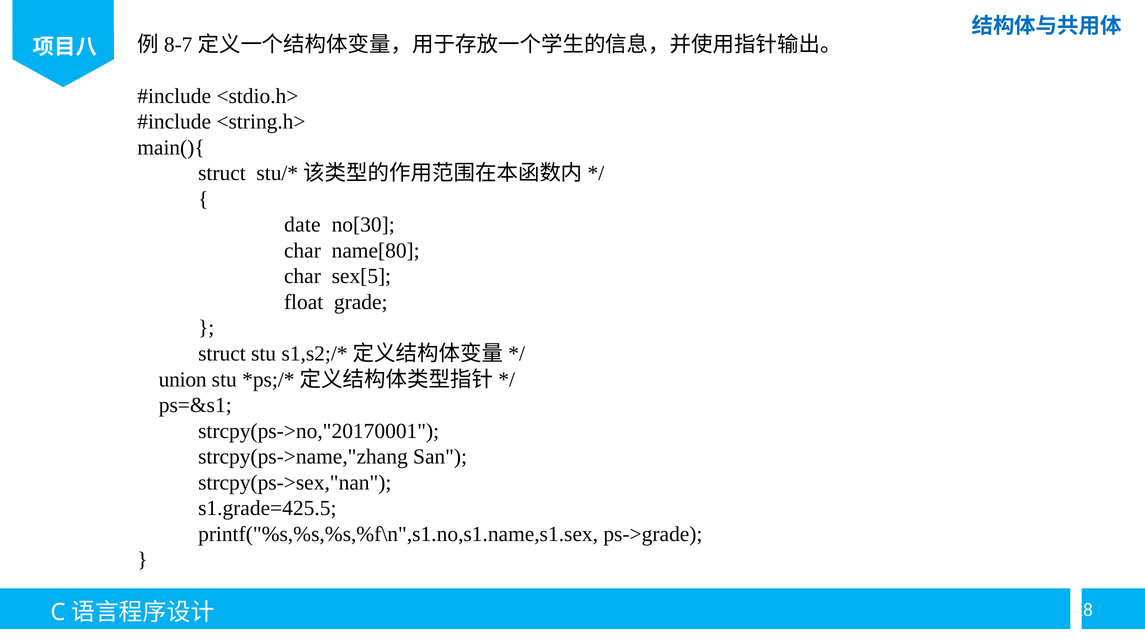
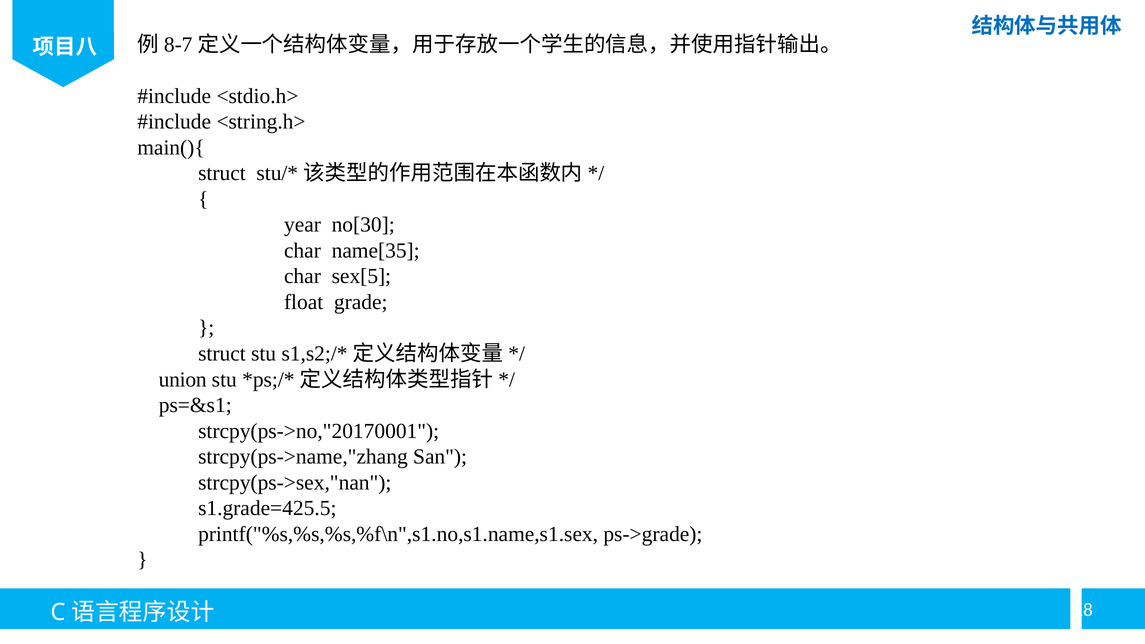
date: date -> year (303, 225)
name[80: name[80 -> name[35 (376, 251)
